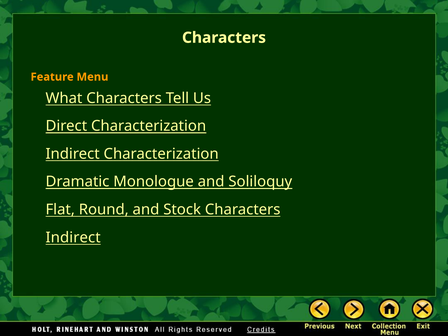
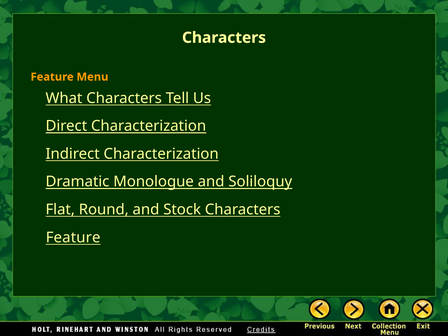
Indirect: Indirect -> Feature (73, 237)
